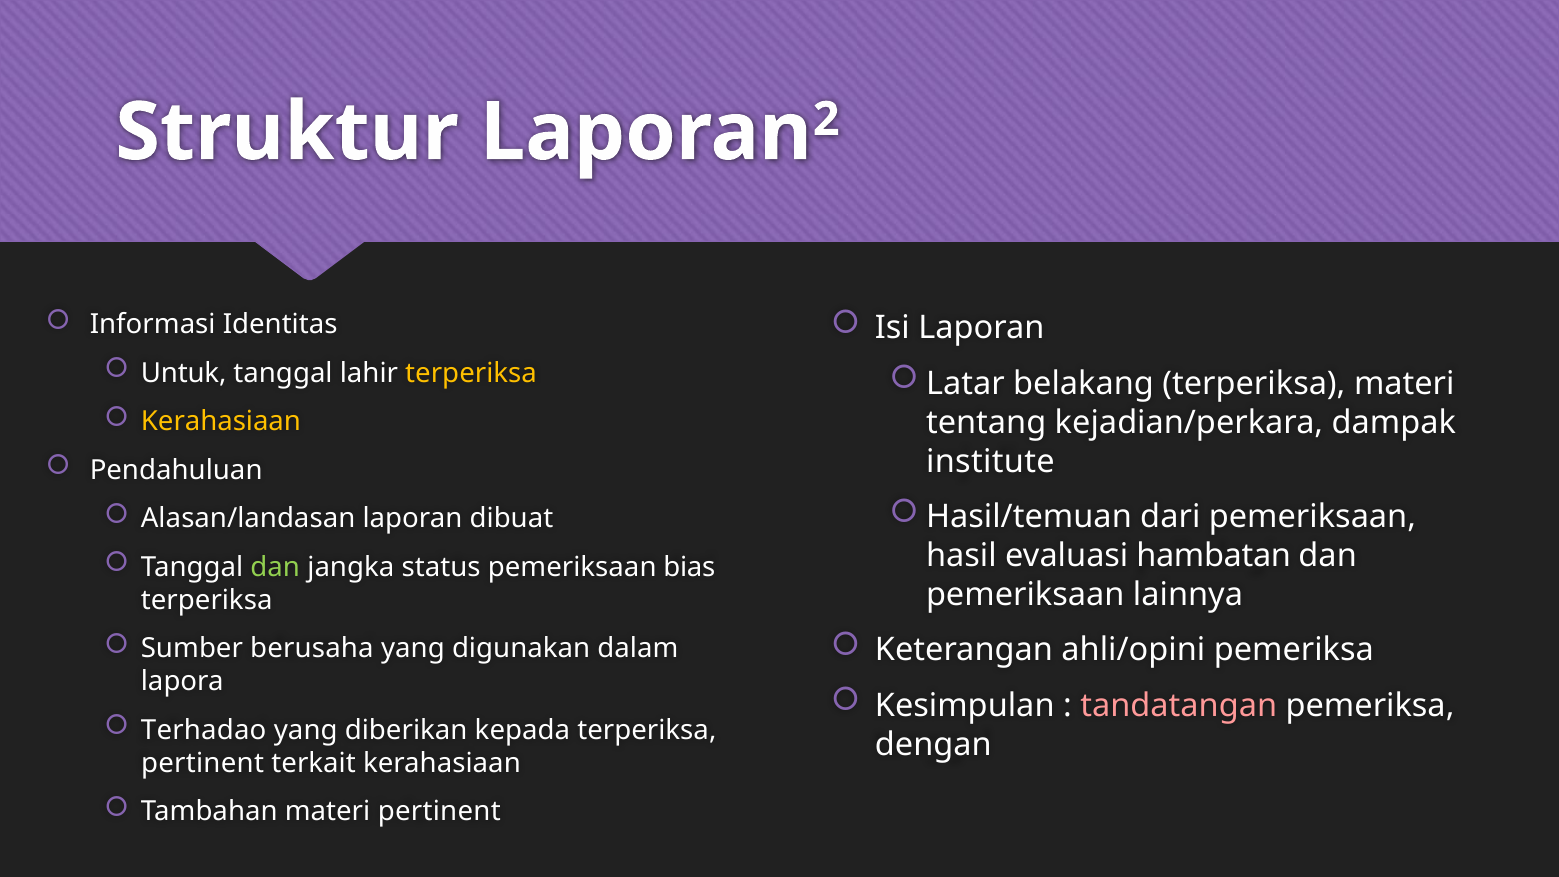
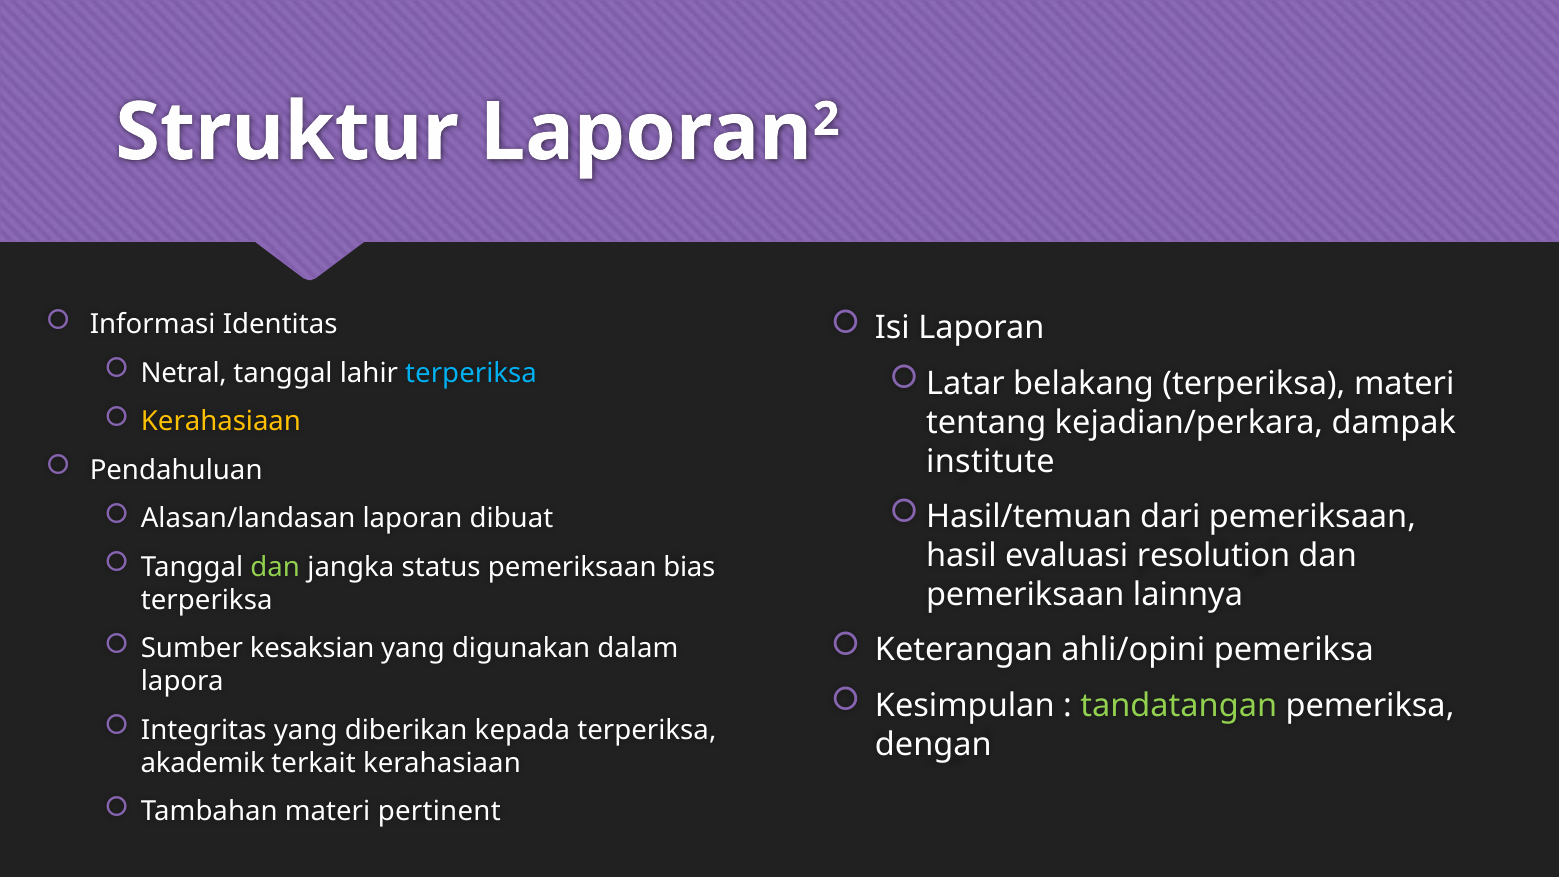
Untuk: Untuk -> Netral (184, 373)
terperiksa colour: yellow -> light blue (471, 373)
hambatan: hambatan -> resolution (1214, 556)
berusaha: berusaha -> kesaksian (312, 648)
tandatangan colour: pink -> light green (1179, 705)
Terhadao: Terhadao -> Integritas (204, 730)
pertinent: pertinent -> akademik (203, 763)
